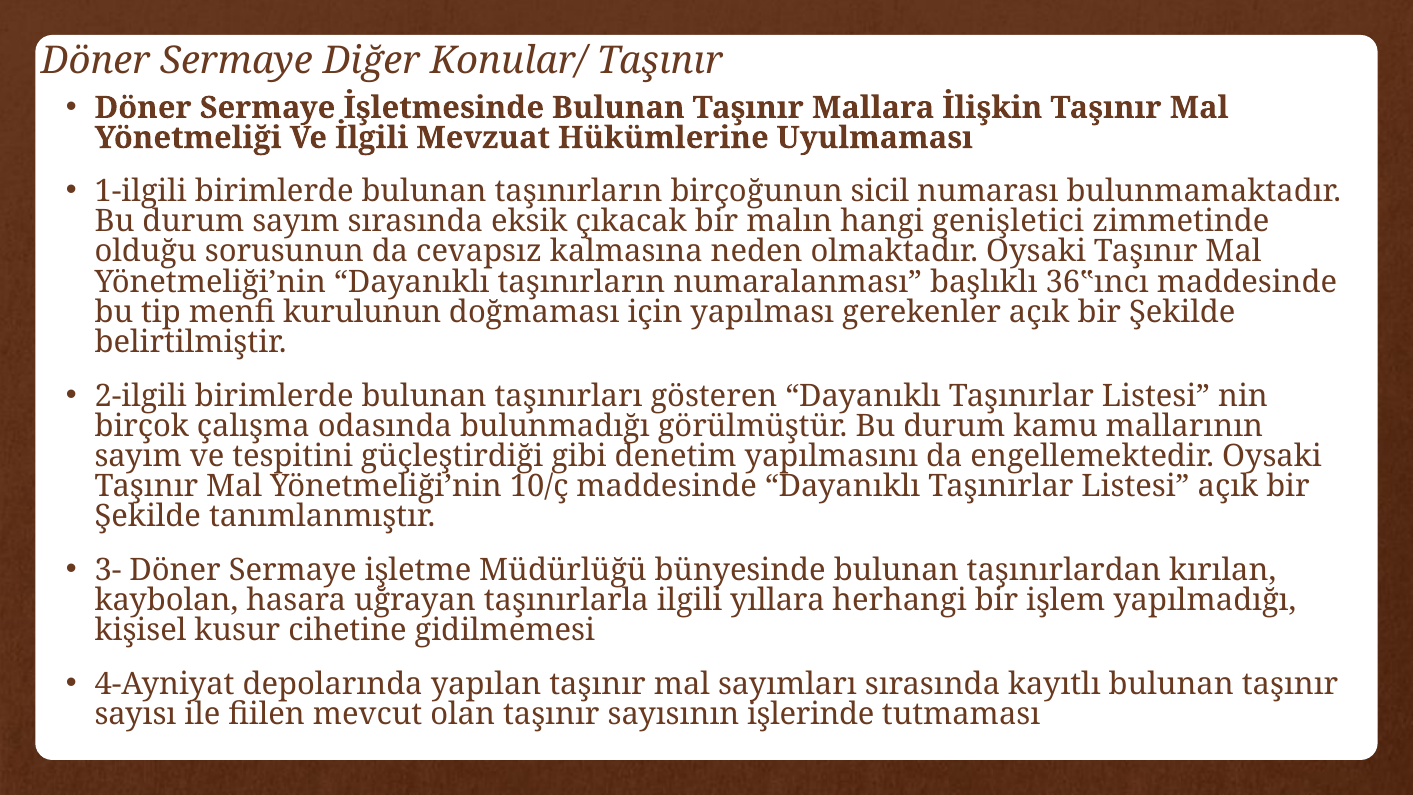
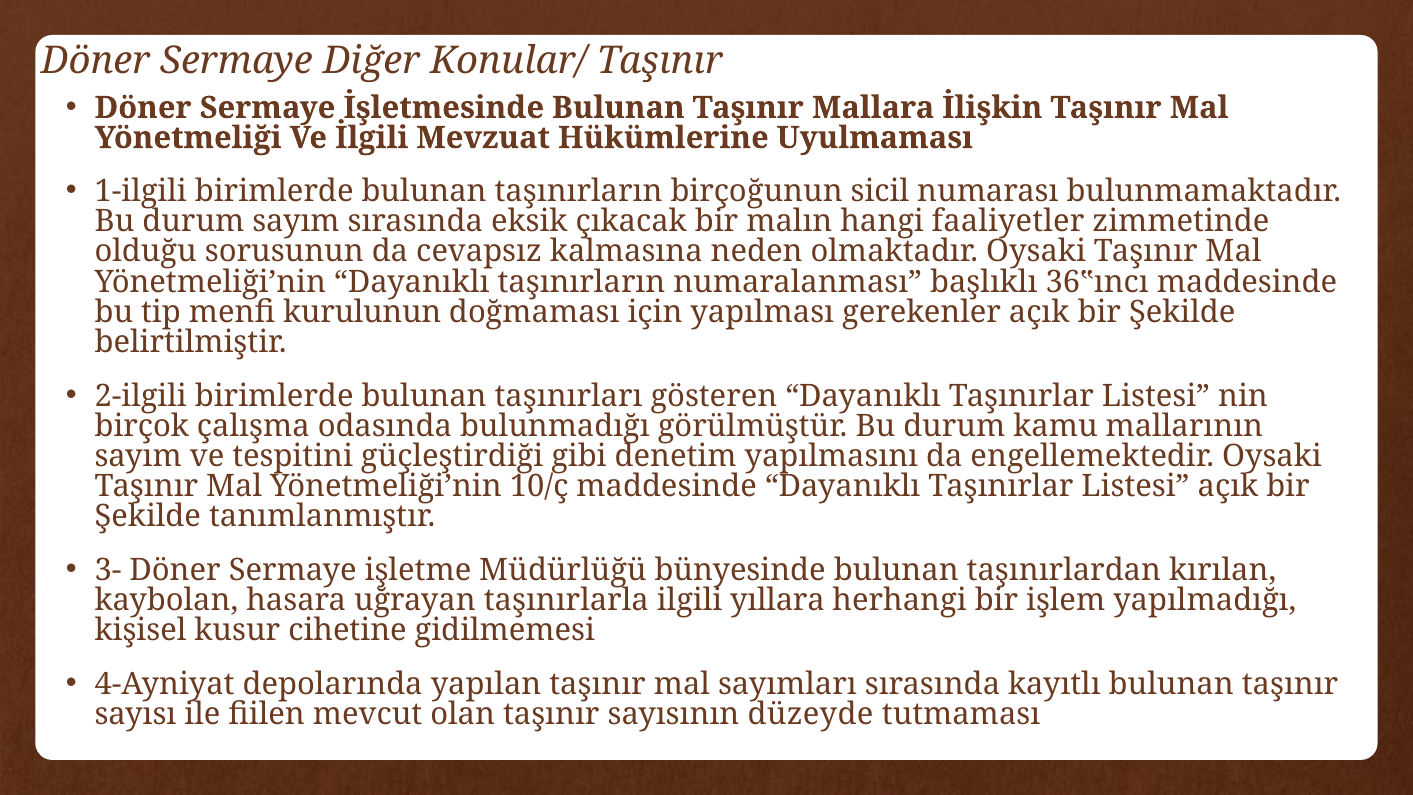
genişletici: genişletici -> faaliyetler (1008, 222)
işlerinde: işlerinde -> düzeyde (810, 714)
